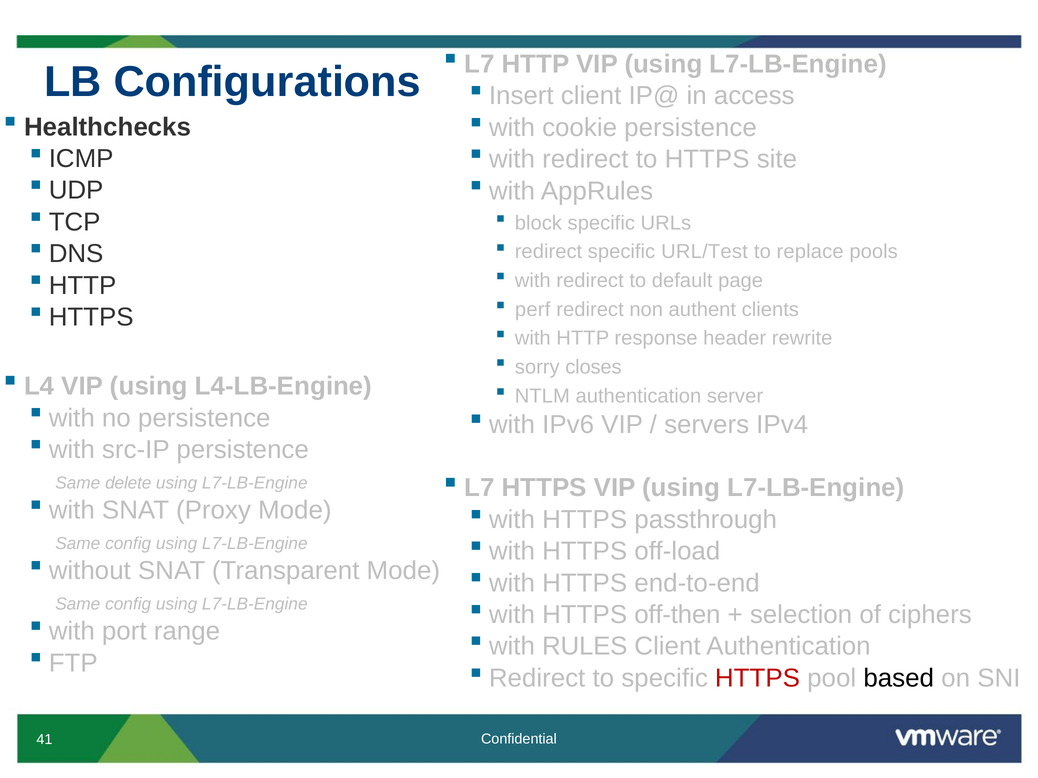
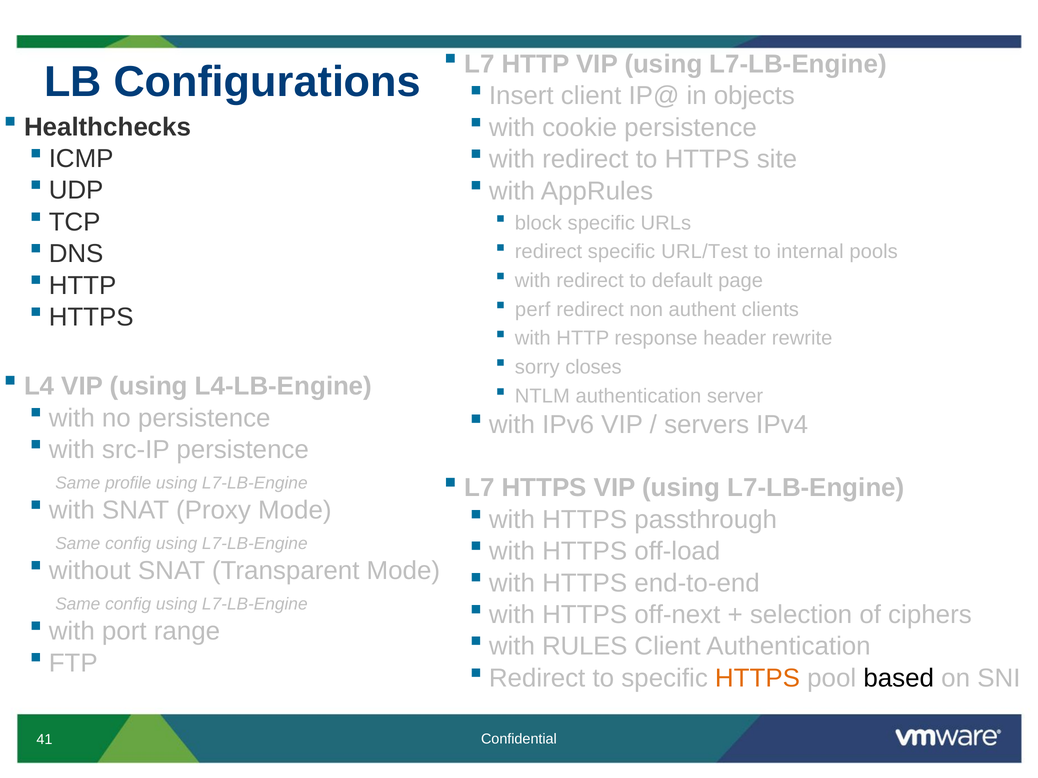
access: access -> objects (754, 96)
replace: replace -> internal (810, 252)
delete: delete -> profile (128, 483)
off-then: off-then -> off-next (677, 615)
HTTPS colour: red -> orange (757, 679)
